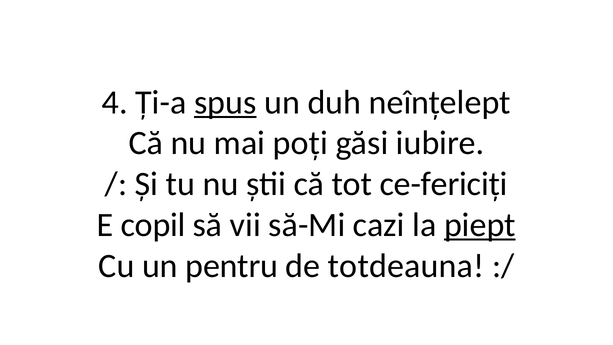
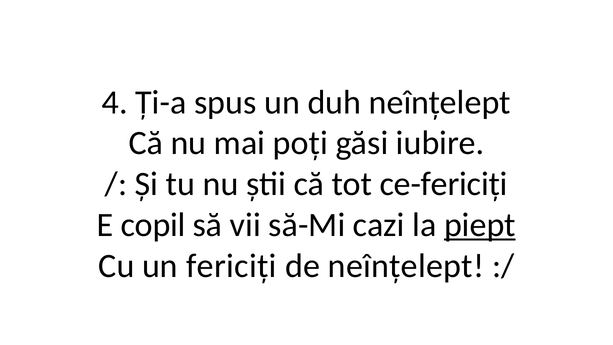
spus underline: present -> none (225, 102)
pentru: pentru -> fericiți (231, 266)
de totdeauna: totdeauna -> neînțelept (406, 266)
